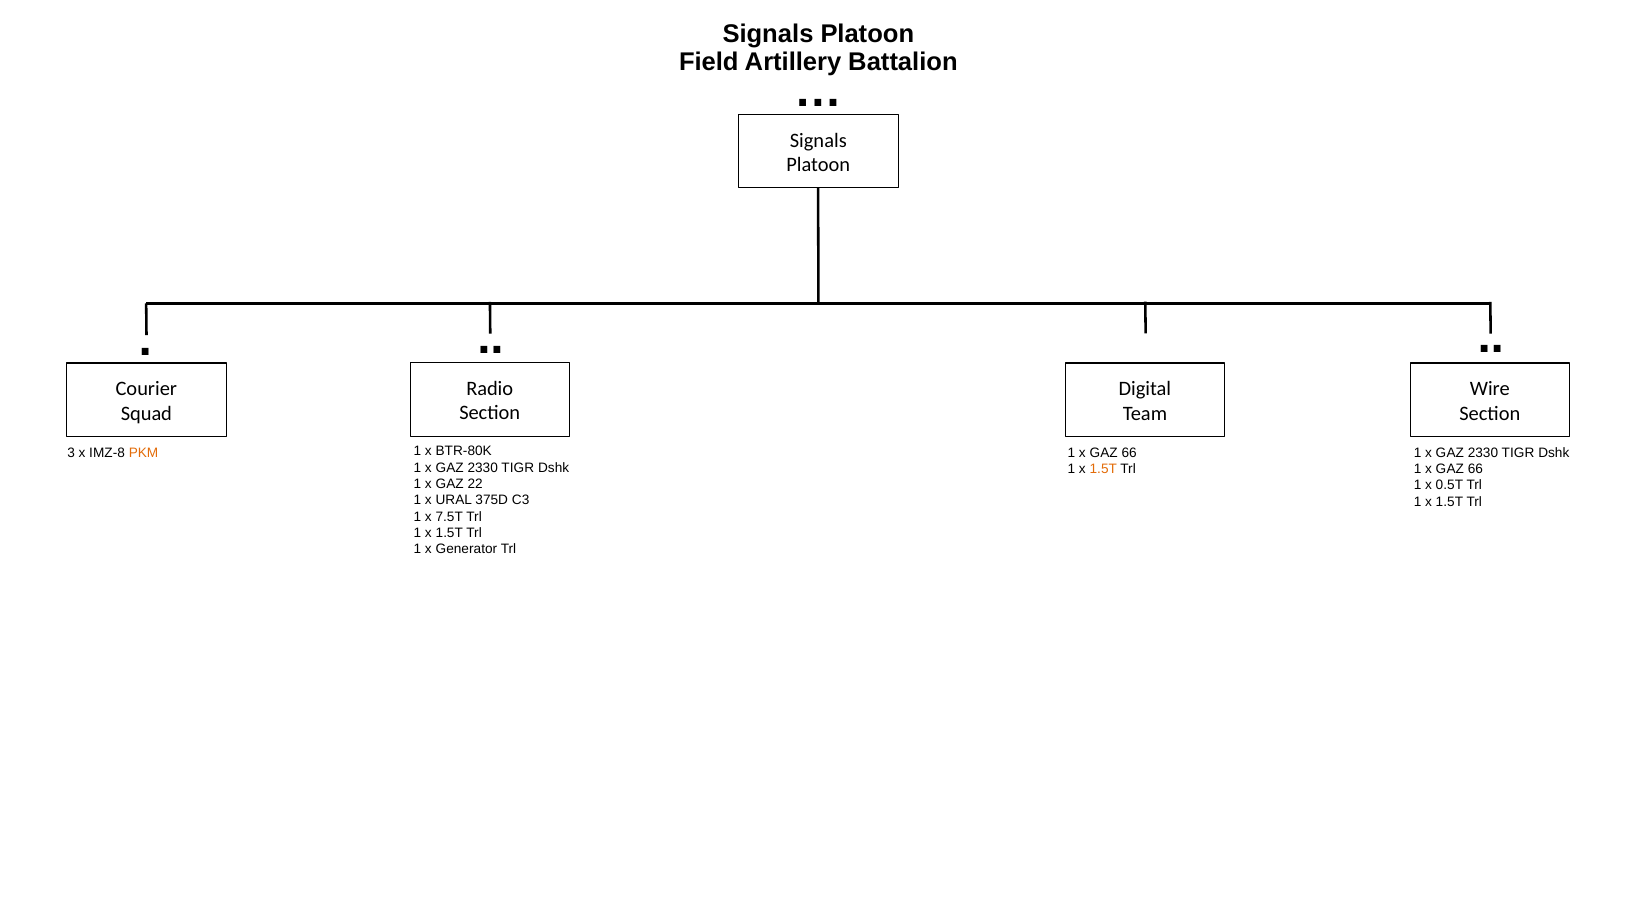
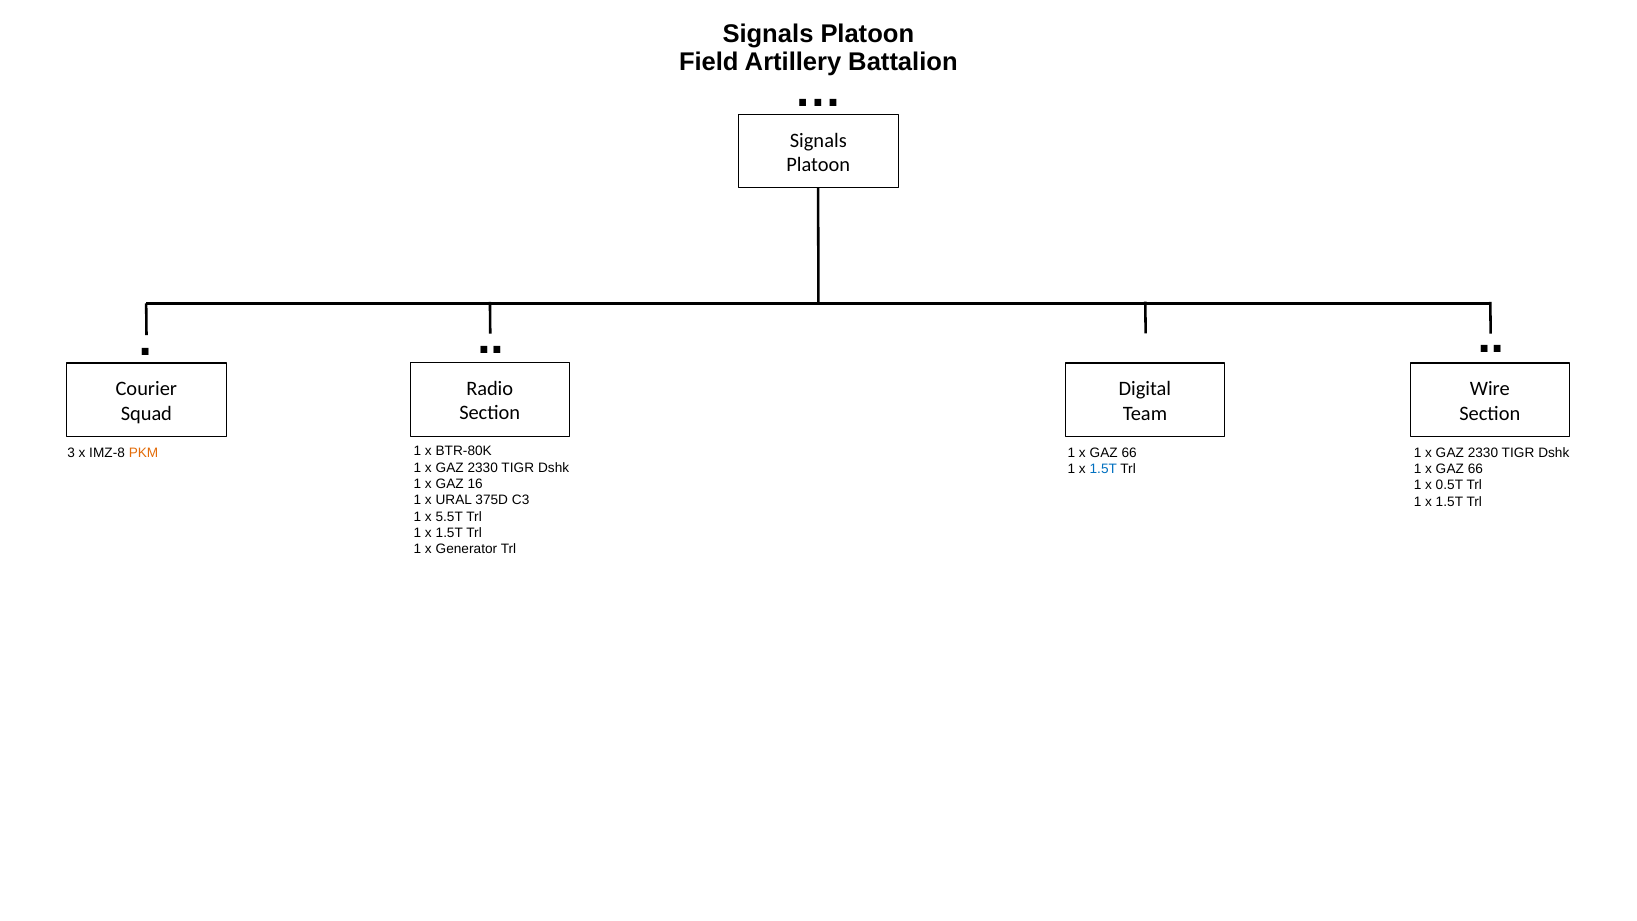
1.5T colour: orange -> blue (1103, 469)
22: 22 -> 16 (475, 484)
7.5T: 7.5T -> 5.5T (449, 517)
